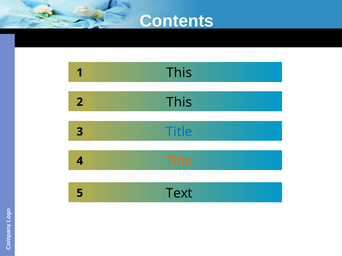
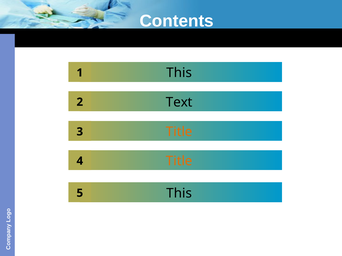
This: This -> Text (179, 102)
Title colour: blue -> orange (179, 132)
Text: Text -> This (179, 194)
